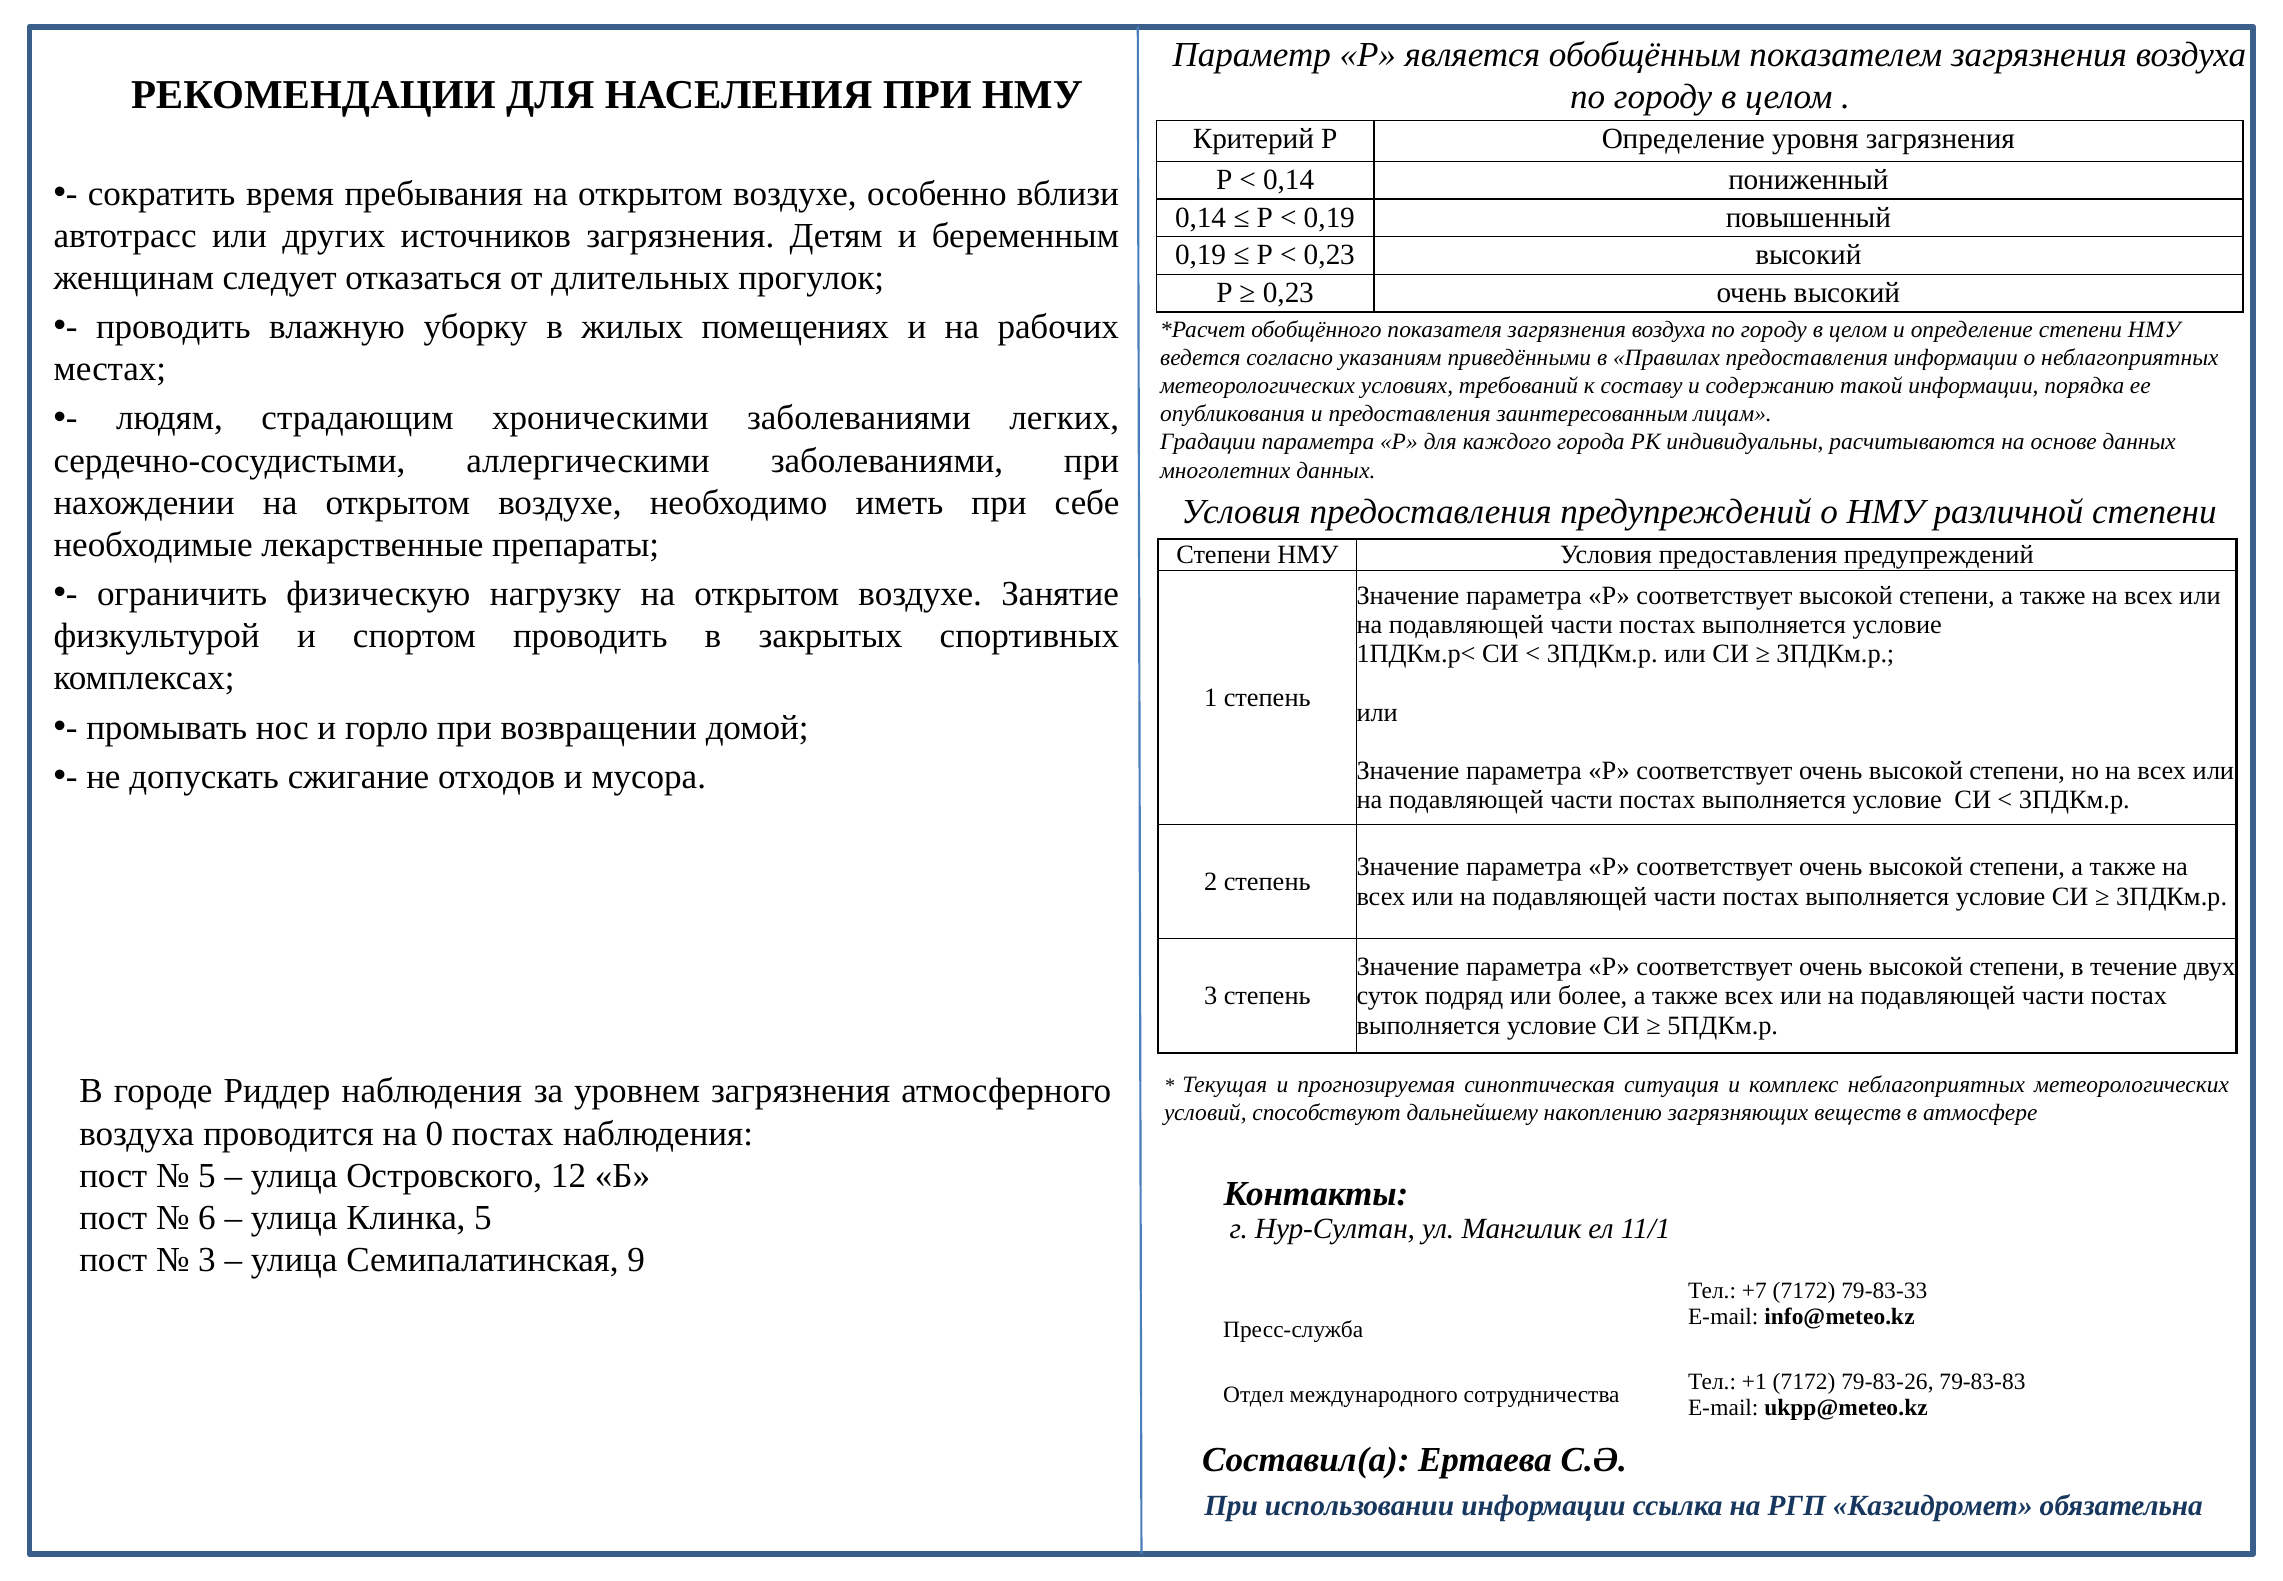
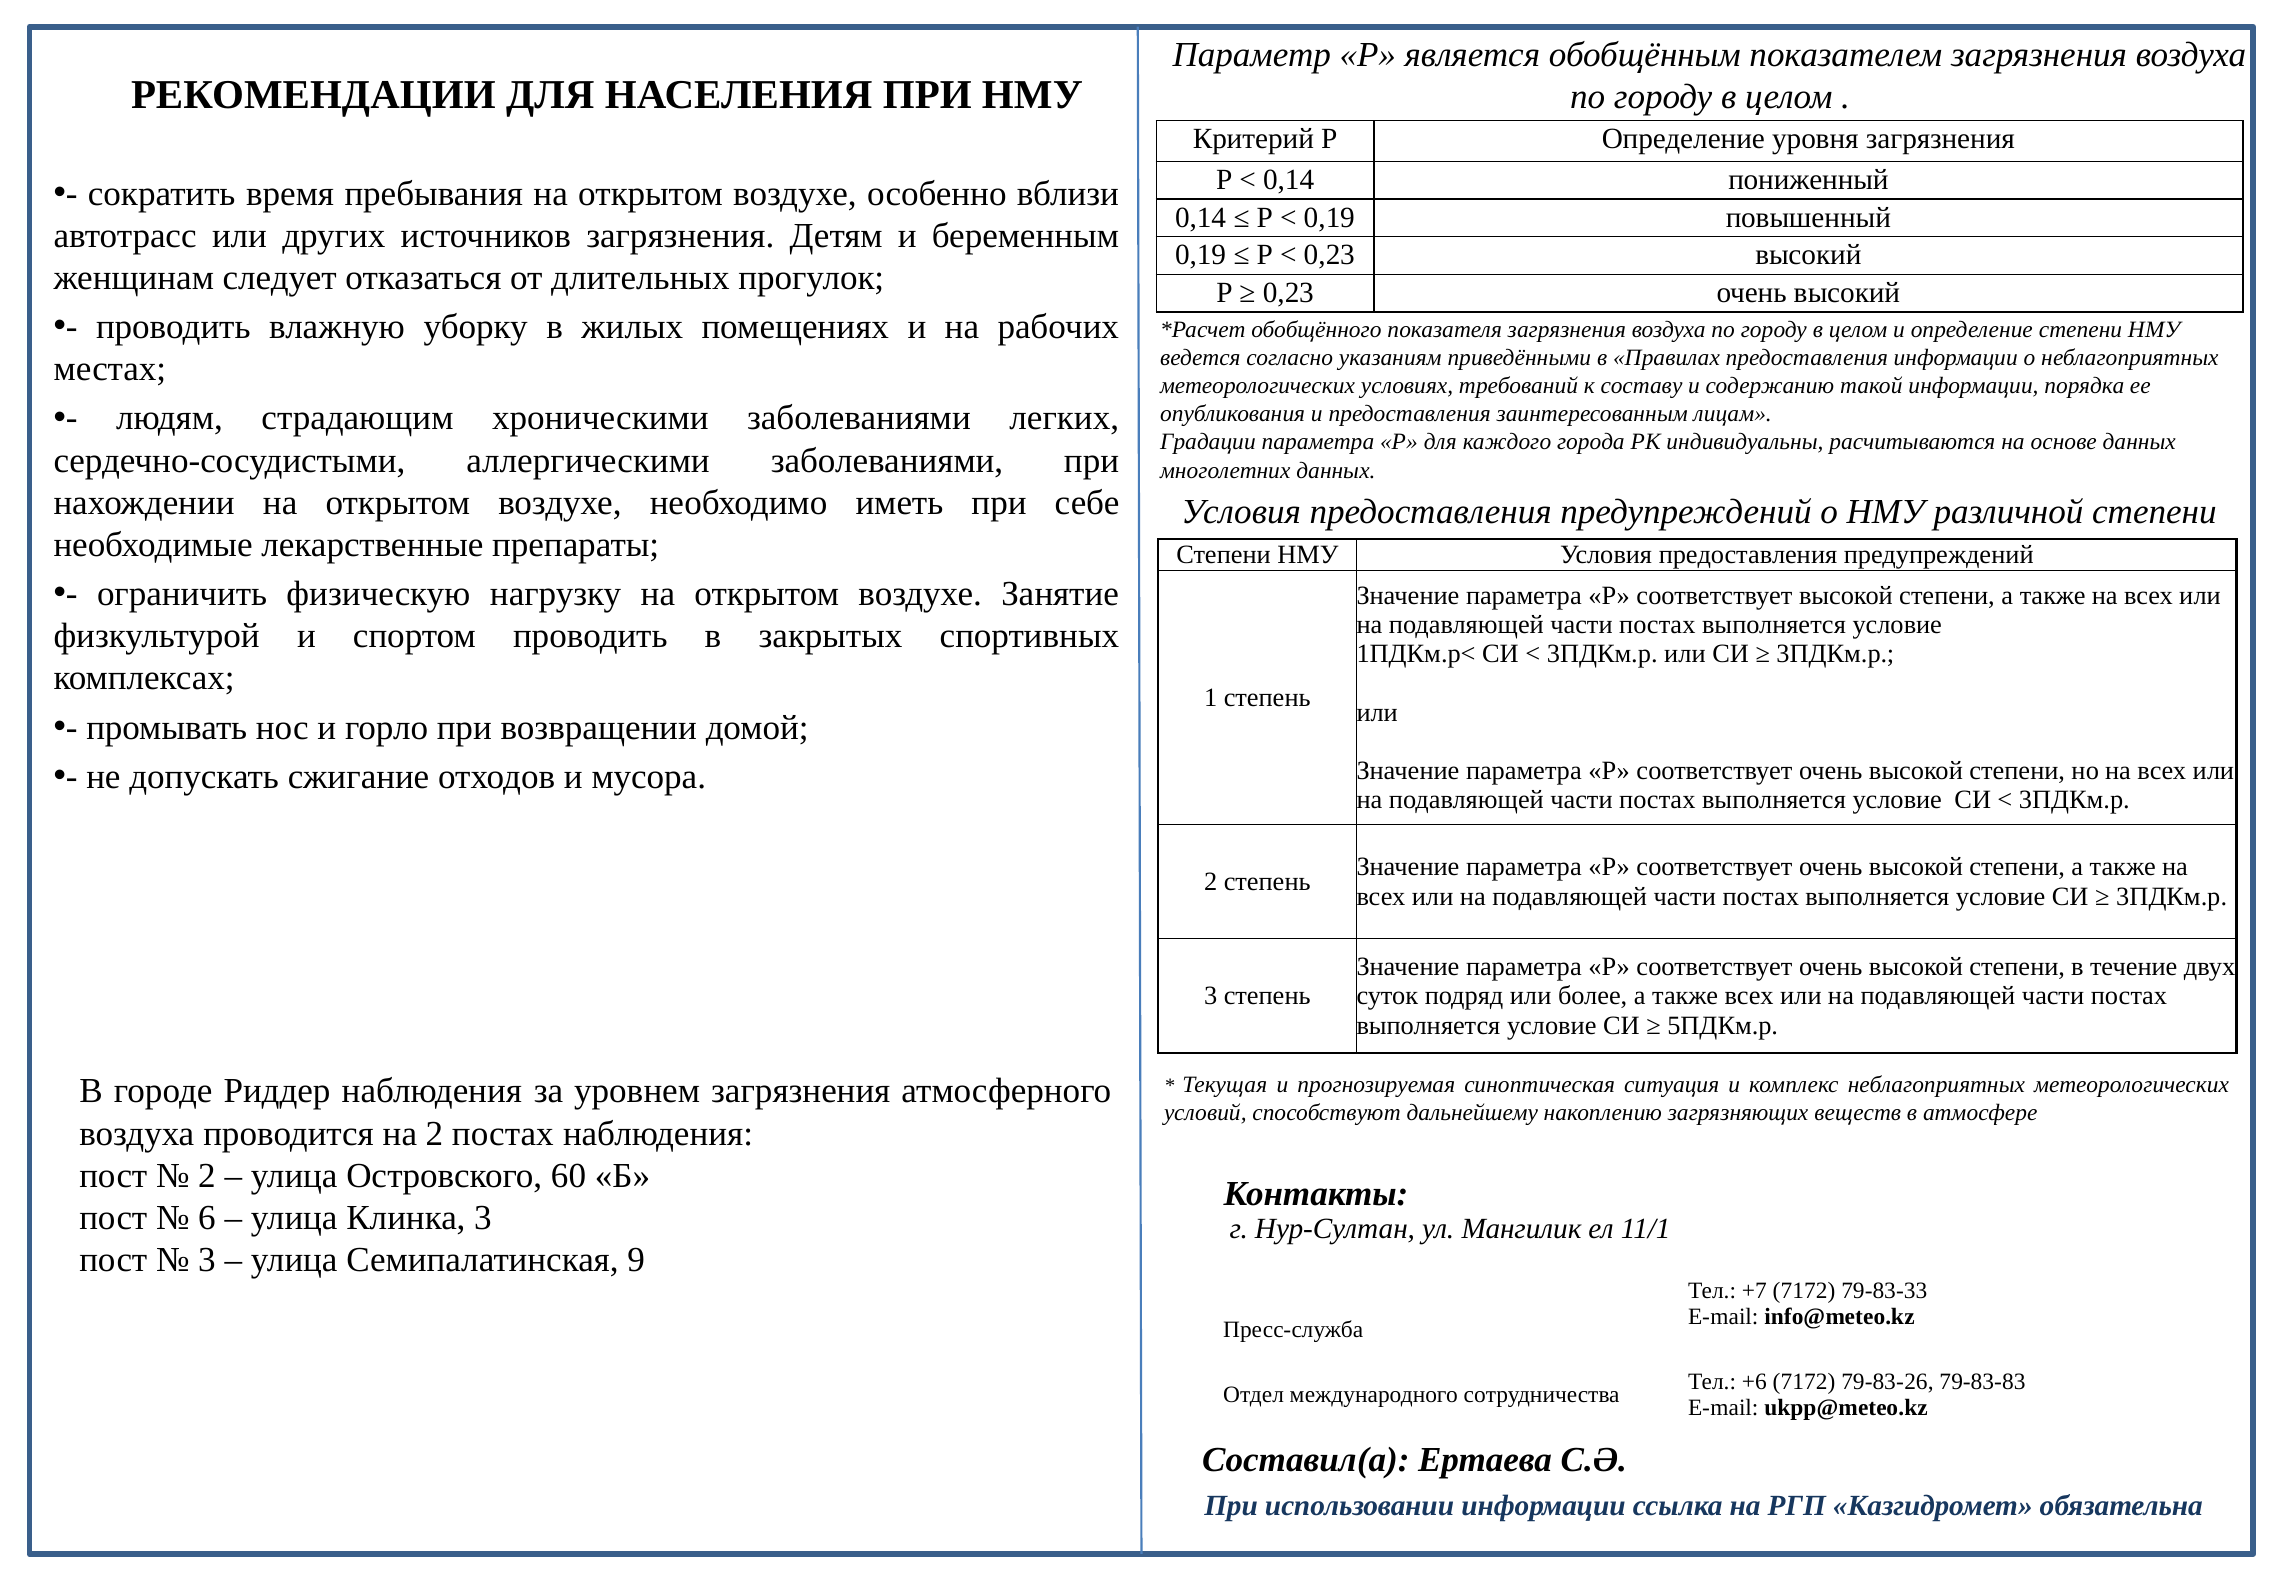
на 0: 0 -> 2 (434, 1133)
5: 5 -> 2 (207, 1175)
12: 12 -> 60 (569, 1175)
Клинка 5: 5 -> 3 (483, 1217)
+1: +1 -> +6 (1754, 1382)
